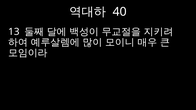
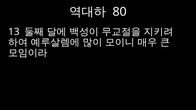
40: 40 -> 80 (120, 12)
